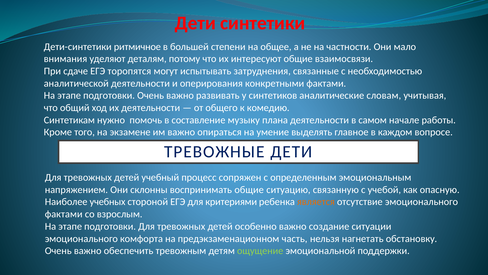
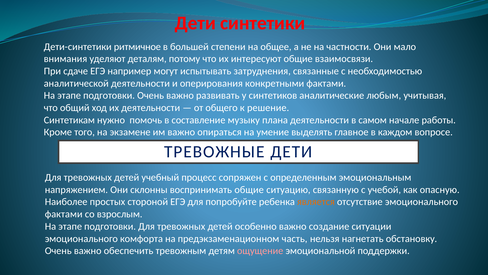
торопятся: торопятся -> например (129, 71)
словам: словам -> любым (384, 95)
комедию: комедию -> решение (268, 108)
учебных: учебных -> простых (107, 202)
критериями: критериями -> попробуйте (231, 202)
ощущение colour: light green -> pink (260, 250)
